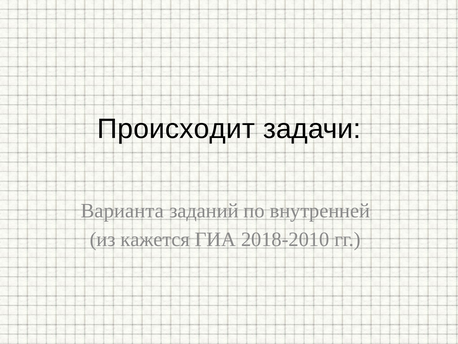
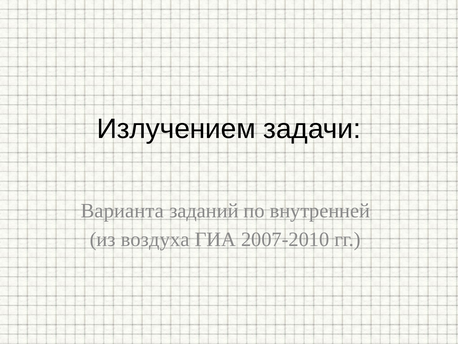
Происходит: Происходит -> Излучением (176, 129)
кажется: кажется -> воздуха (155, 239)
2018-2010: 2018-2010 -> 2007-2010 (285, 239)
